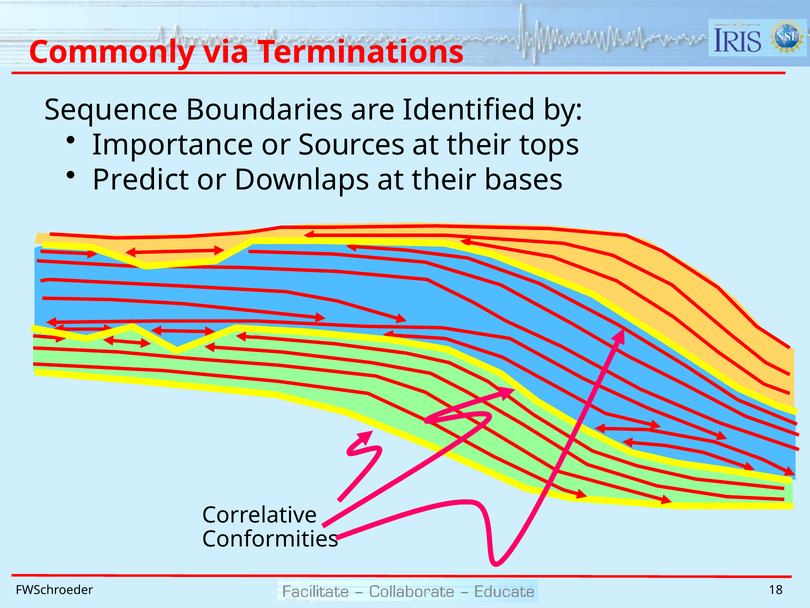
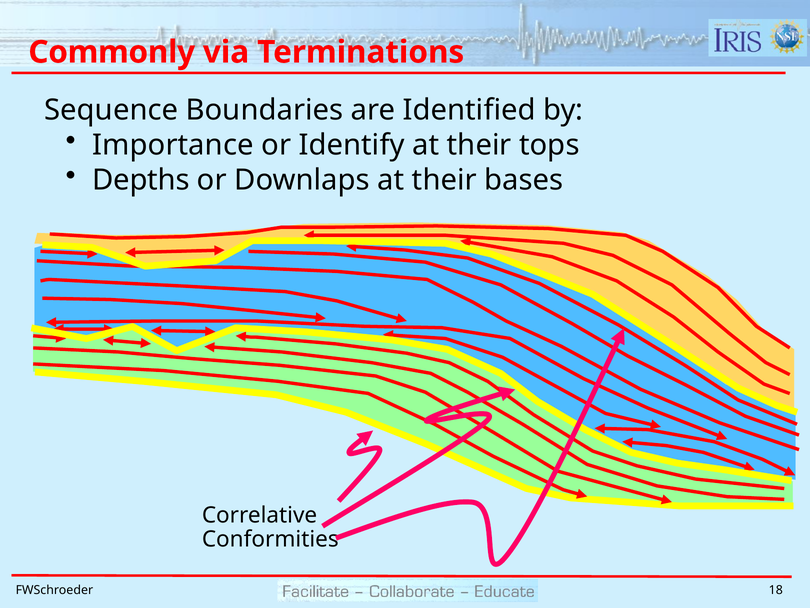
Sources: Sources -> Identify (352, 145)
Predict: Predict -> Depths (141, 180)
